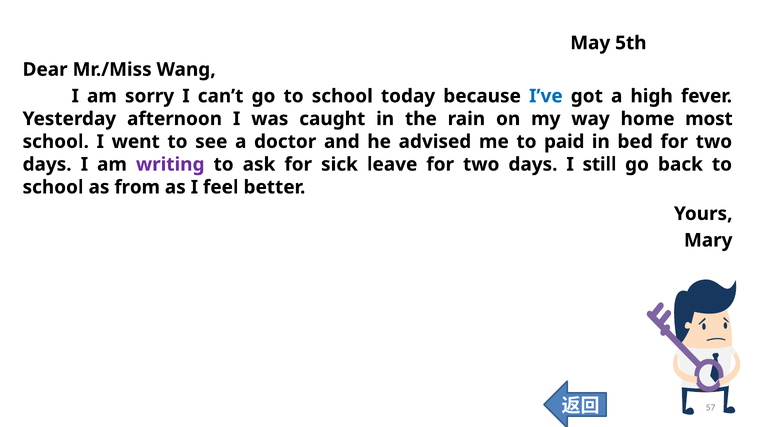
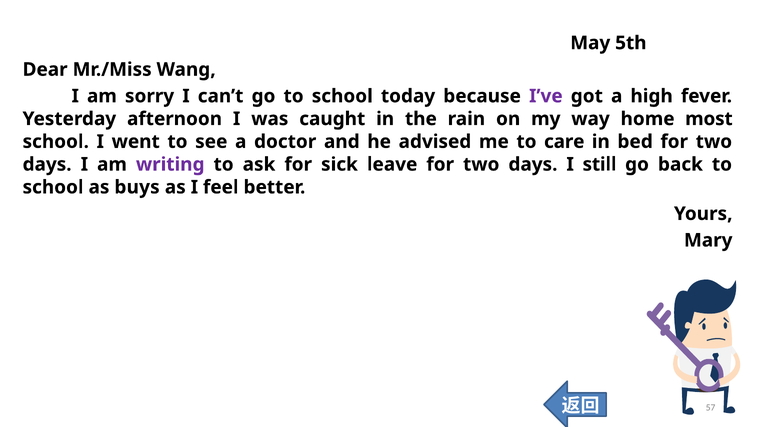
I’ve colour: blue -> purple (546, 96)
paid: paid -> care (564, 142)
from: from -> buys (137, 187)
